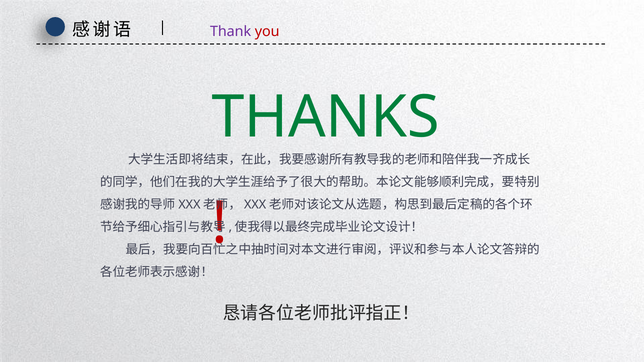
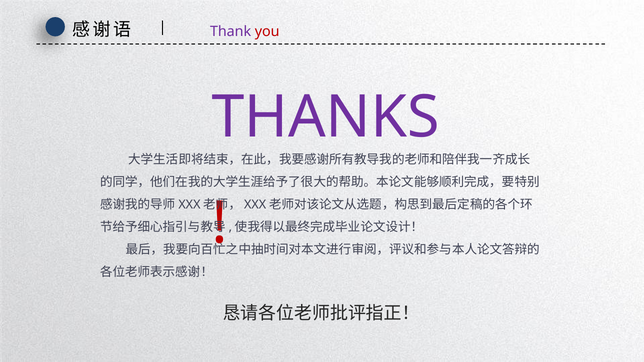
THANKS colour: green -> purple (326, 117)
